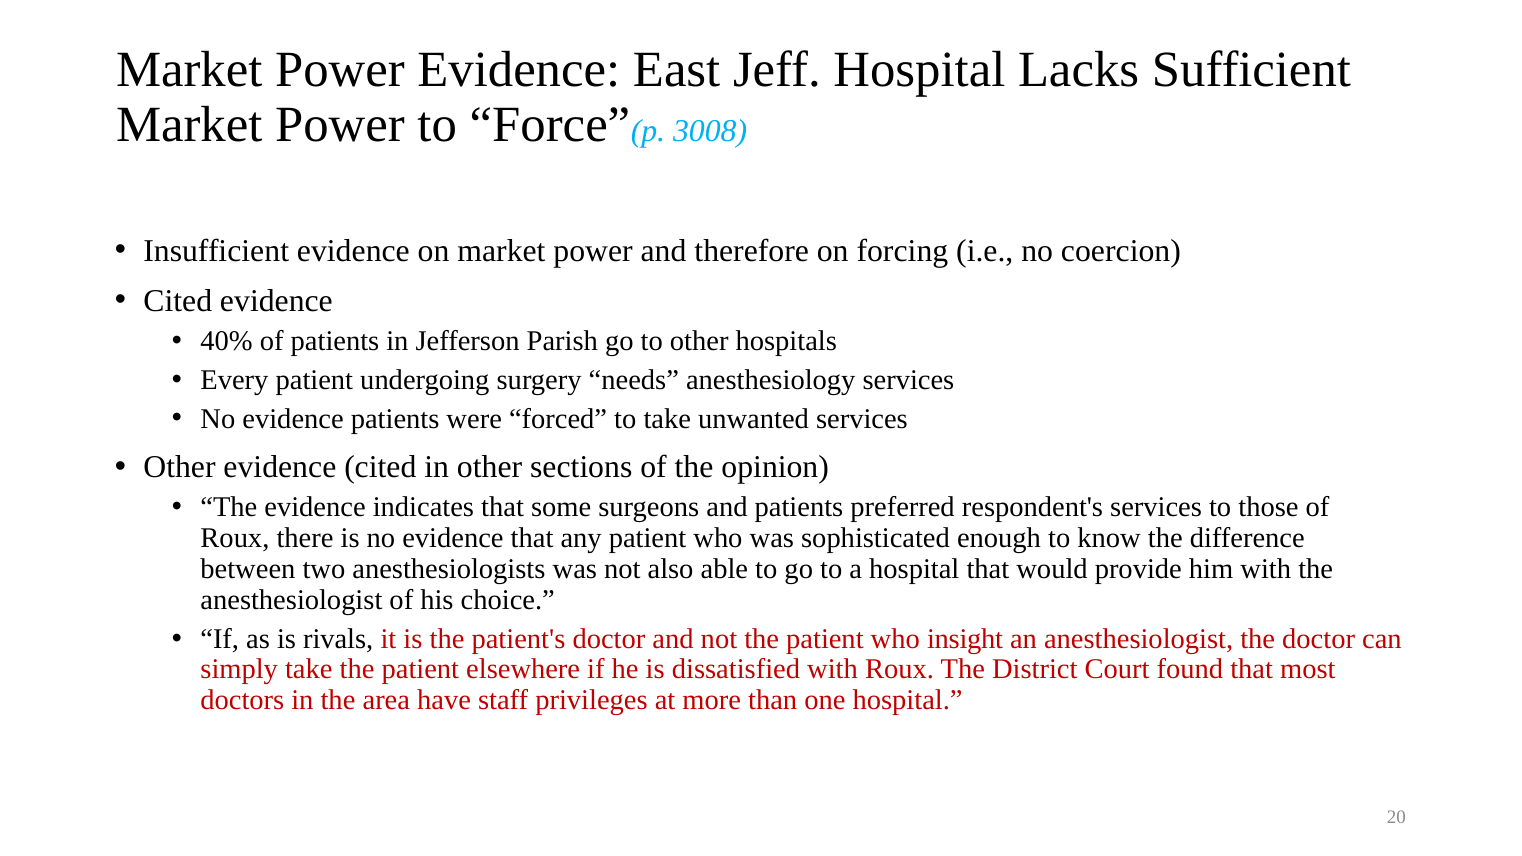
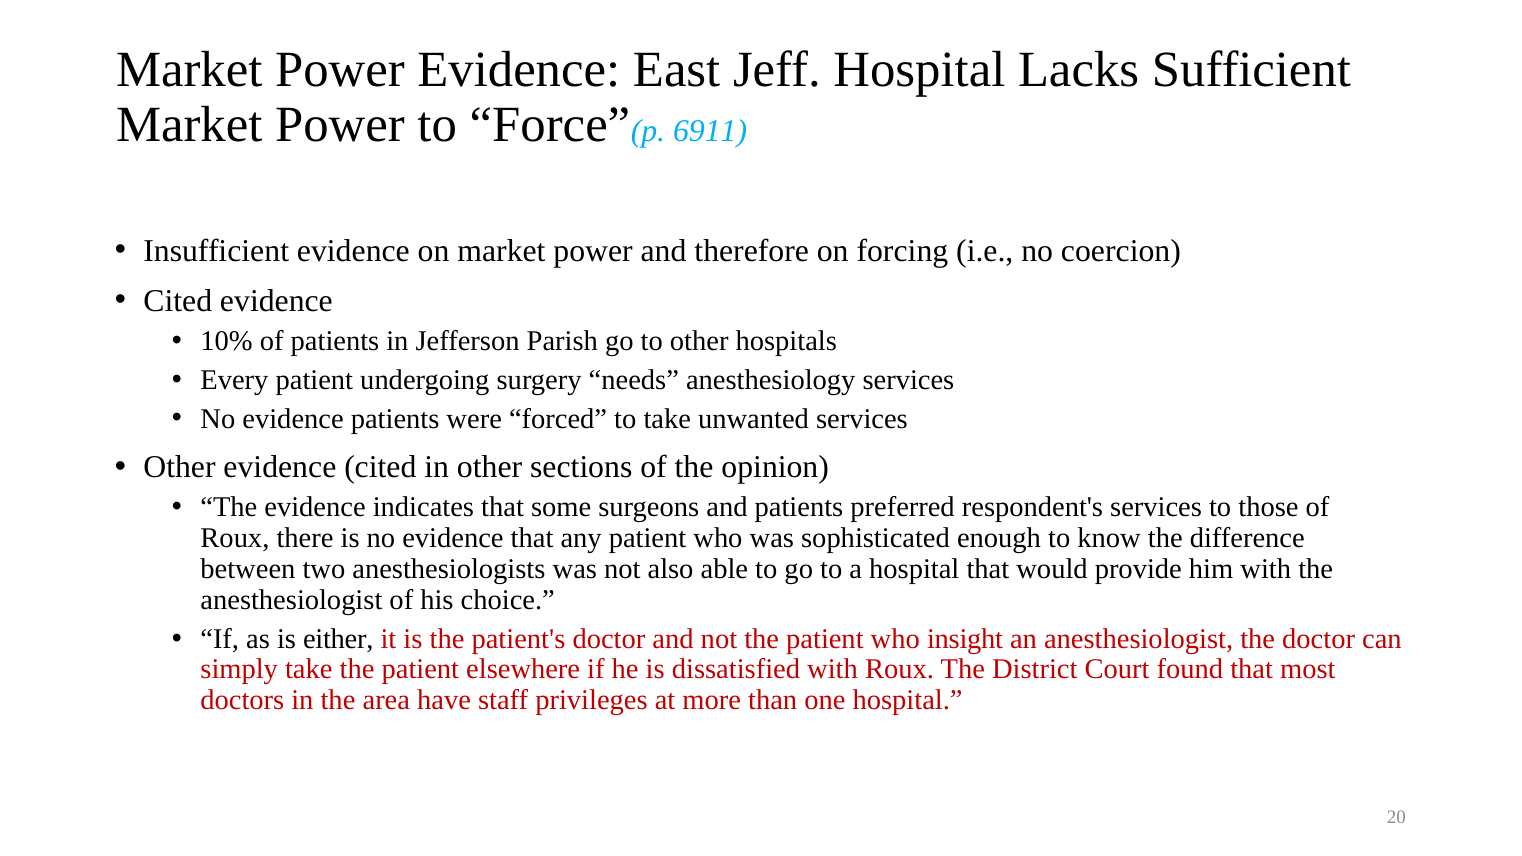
3008: 3008 -> 6911 (710, 131)
40%: 40% -> 10% (227, 341)
rivals: rivals -> either (338, 639)
